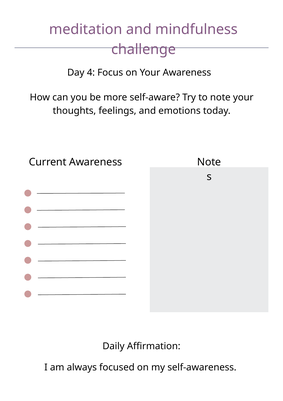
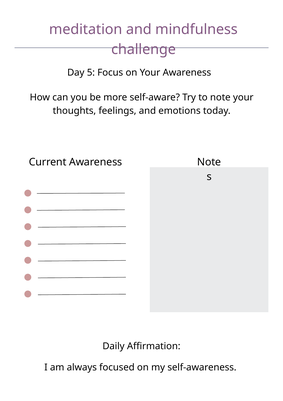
4: 4 -> 5 (91, 72)
